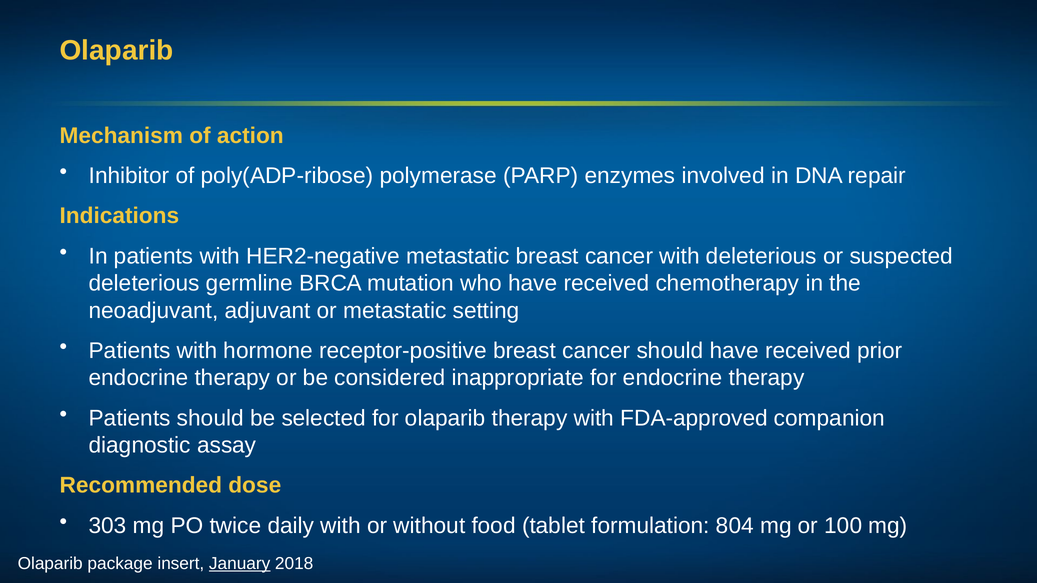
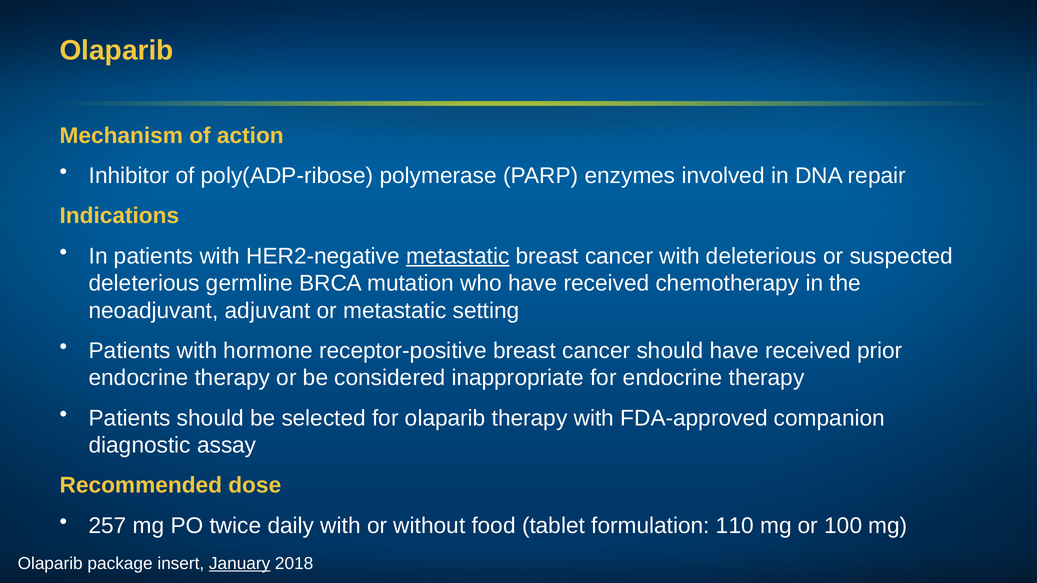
metastatic underline: none -> present (458, 256)
303: 303 -> 257 (108, 526)
804: 804 -> 110 (735, 526)
